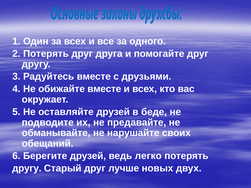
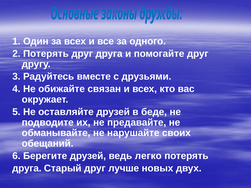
обижайте вместе: вместе -> связан (104, 89)
другу: другу -> друга (27, 169)
